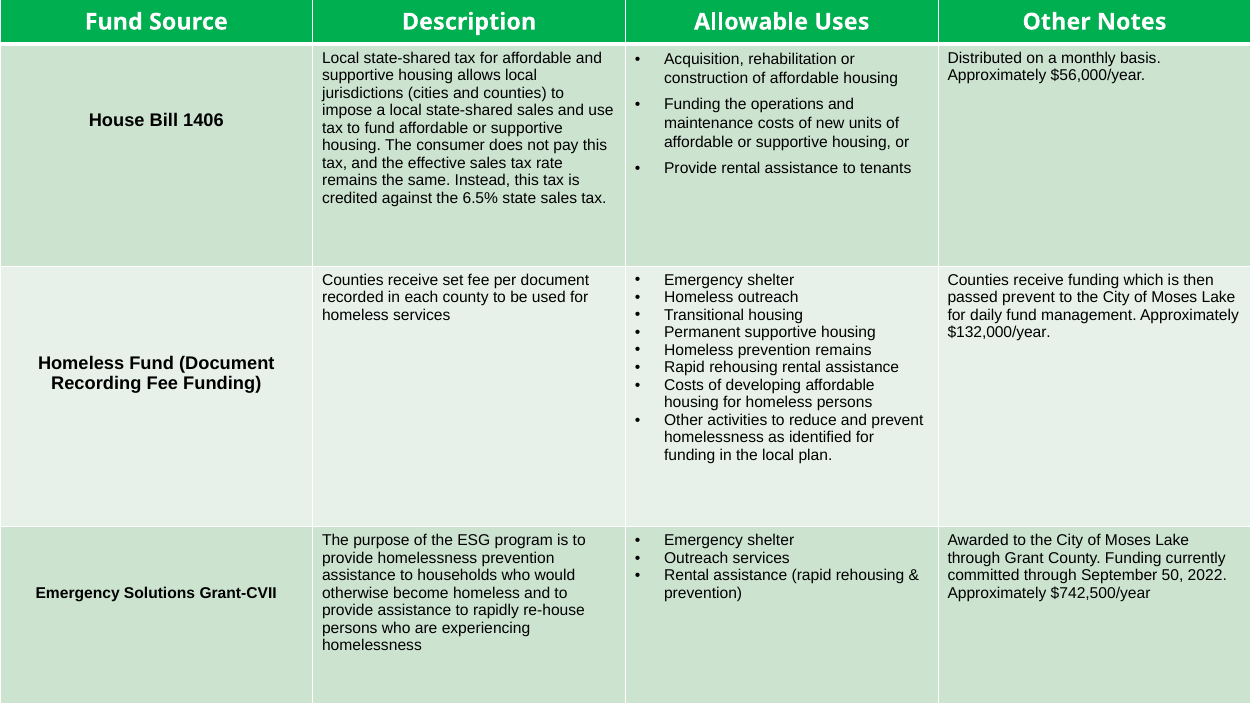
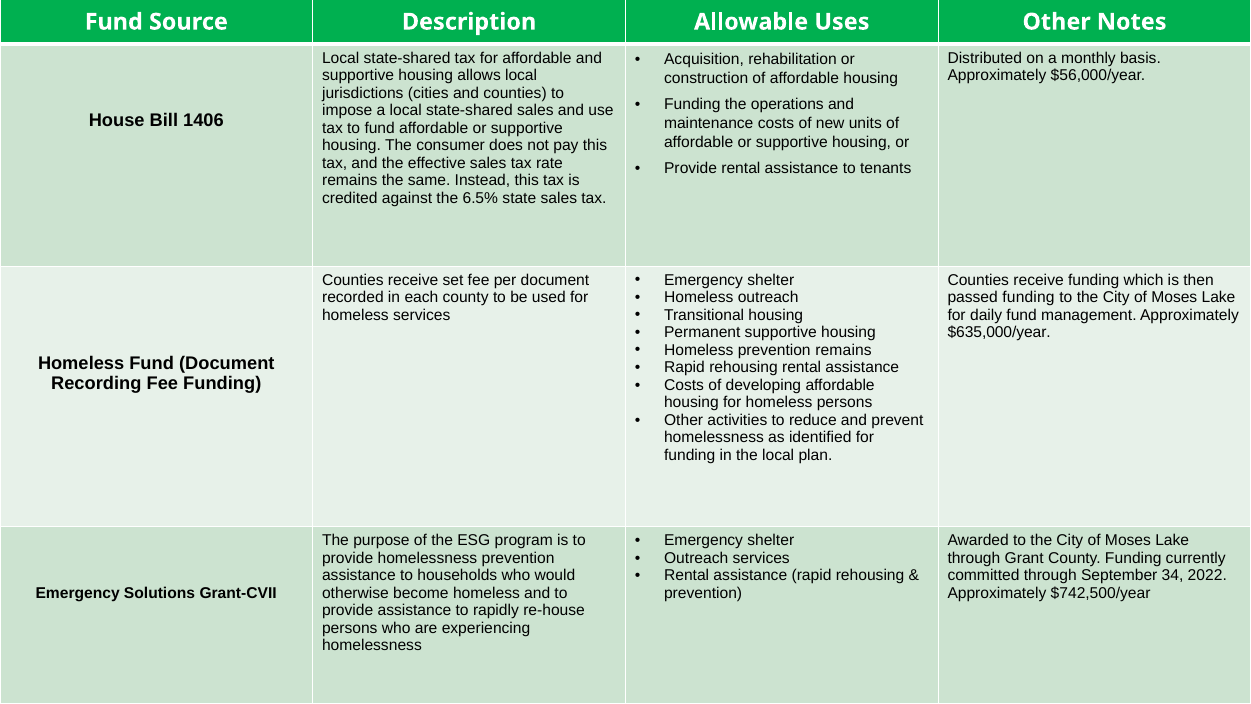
passed prevent: prevent -> funding (1029, 297)
$132,000/year: $132,000/year -> $635,000/year (999, 332)
50: 50 -> 34 (1173, 575)
